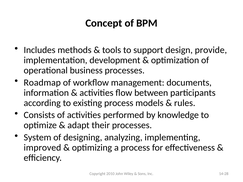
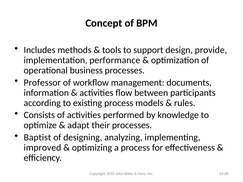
development: development -> performance (115, 60)
Roadmap: Roadmap -> Professor (42, 83)
System: System -> Baptist (37, 138)
